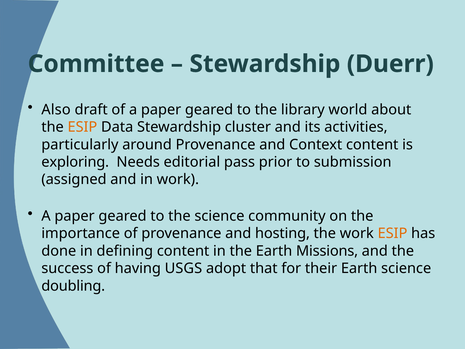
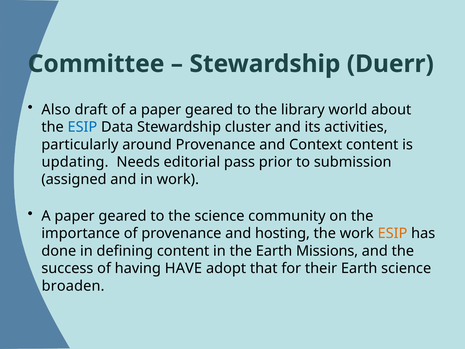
ESIP colour: orange -> blue (82, 127)
exploring: exploring -> updating (75, 162)
USGS: USGS -> HAVE (183, 268)
doubling: doubling -> broaden (73, 286)
